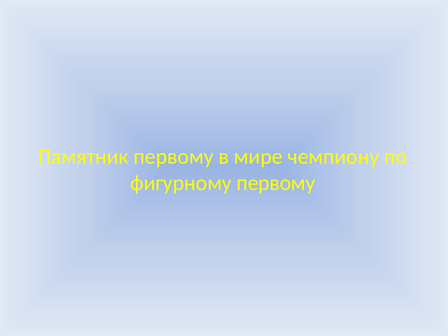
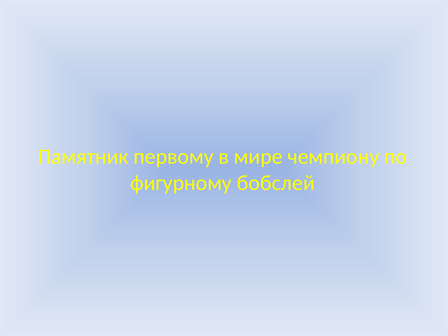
фигурному первому: первому -> бобслей (276, 183)
